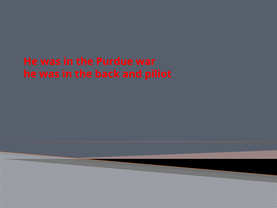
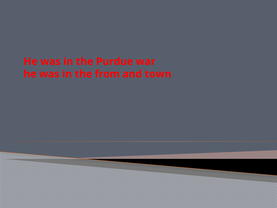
back: back -> from (107, 74)
piliot: piliot -> town (158, 74)
